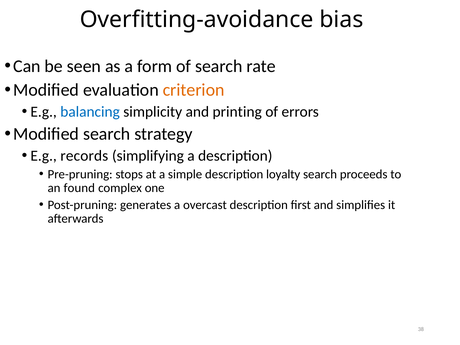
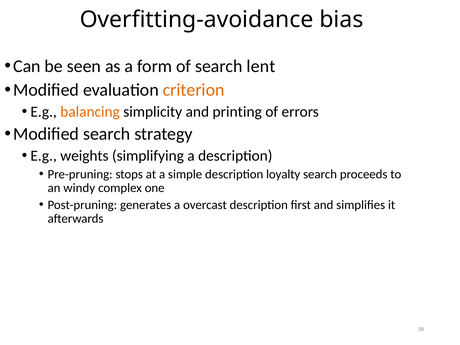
rate: rate -> lent (261, 66)
balancing colour: blue -> orange (90, 112)
records: records -> weights (84, 156)
found: found -> windy (79, 188)
